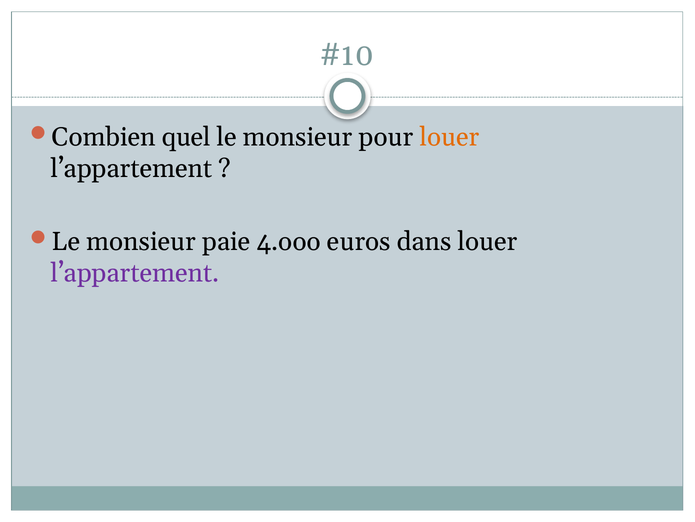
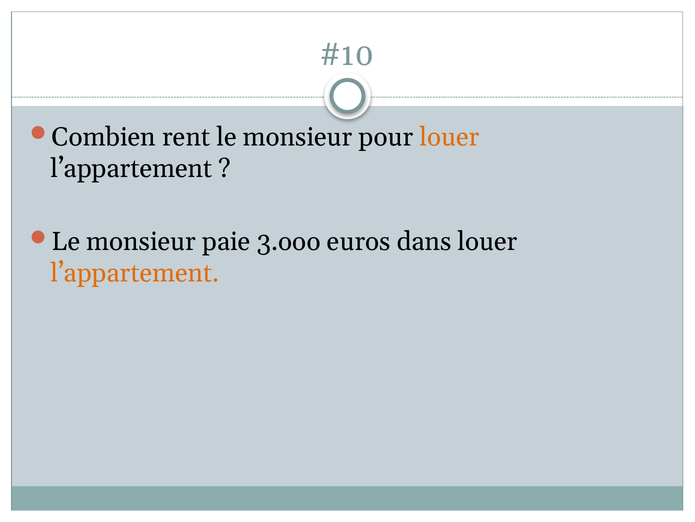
quel: quel -> rent (186, 137)
4.ooo: 4.ooo -> 3.ooo (289, 241)
l’appartement colour: purple -> orange (135, 273)
